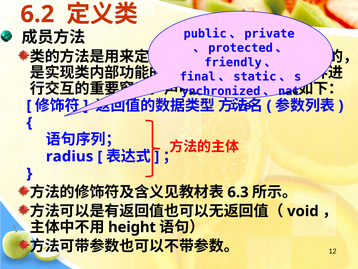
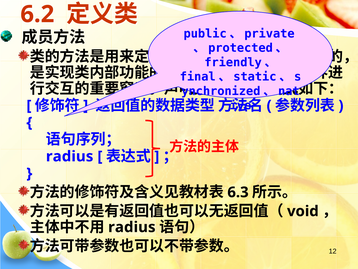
height: height -> radius (132, 227)
